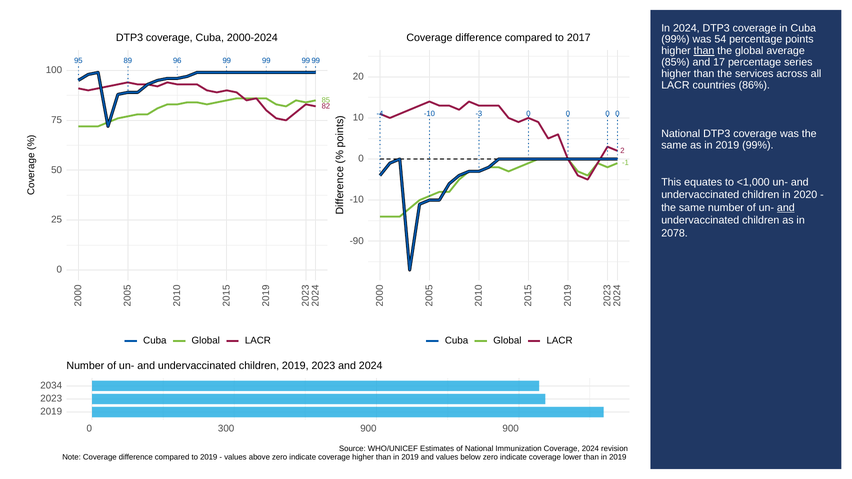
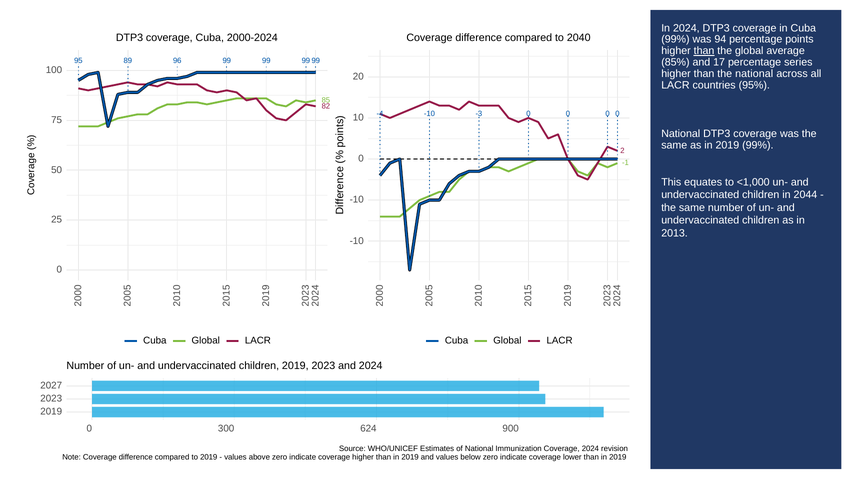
2017: 2017 -> 2040 (579, 38)
54: 54 -> 94 (720, 40)
the services: services -> national (754, 74)
86%: 86% -> 95% (754, 85)
2020: 2020 -> 2044 (805, 195)
and underline: present -> none (786, 208)
2078: 2078 -> 2013 (675, 233)
-90: -90 -> -10 (357, 241)
2034: 2034 -> 2027 (51, 386)
300 900: 900 -> 624 (368, 429)
